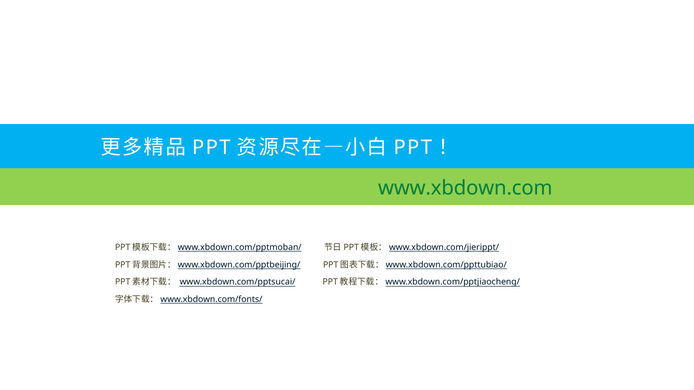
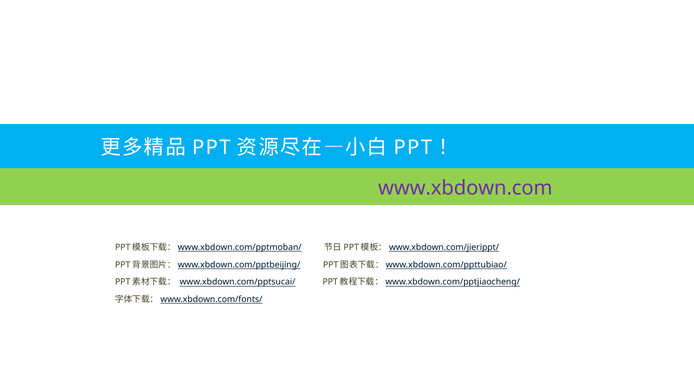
www.xbdown.com colour: green -> purple (465, 188)
